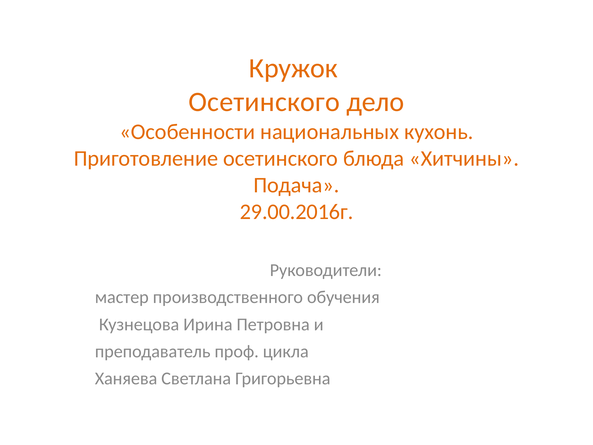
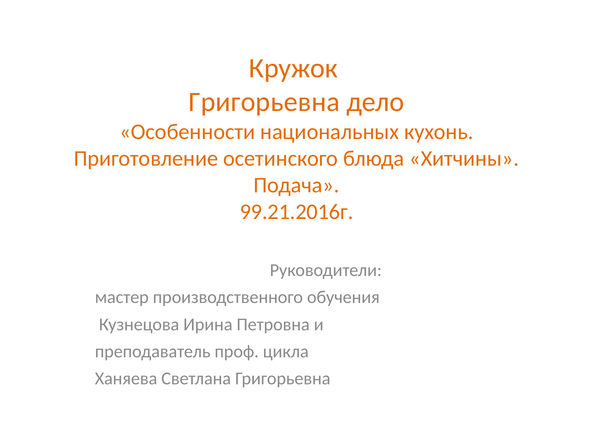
Осетинского: Осетинского -> Григорьевна (264, 102)
29.00.2016г: 29.00.2016г -> 99.21.2016г (296, 212)
